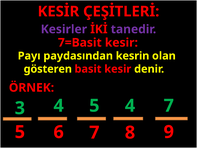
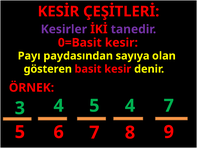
7=Basit: 7=Basit -> 0=Basit (80, 43)
kesrin: kesrin -> sayıya (133, 56)
